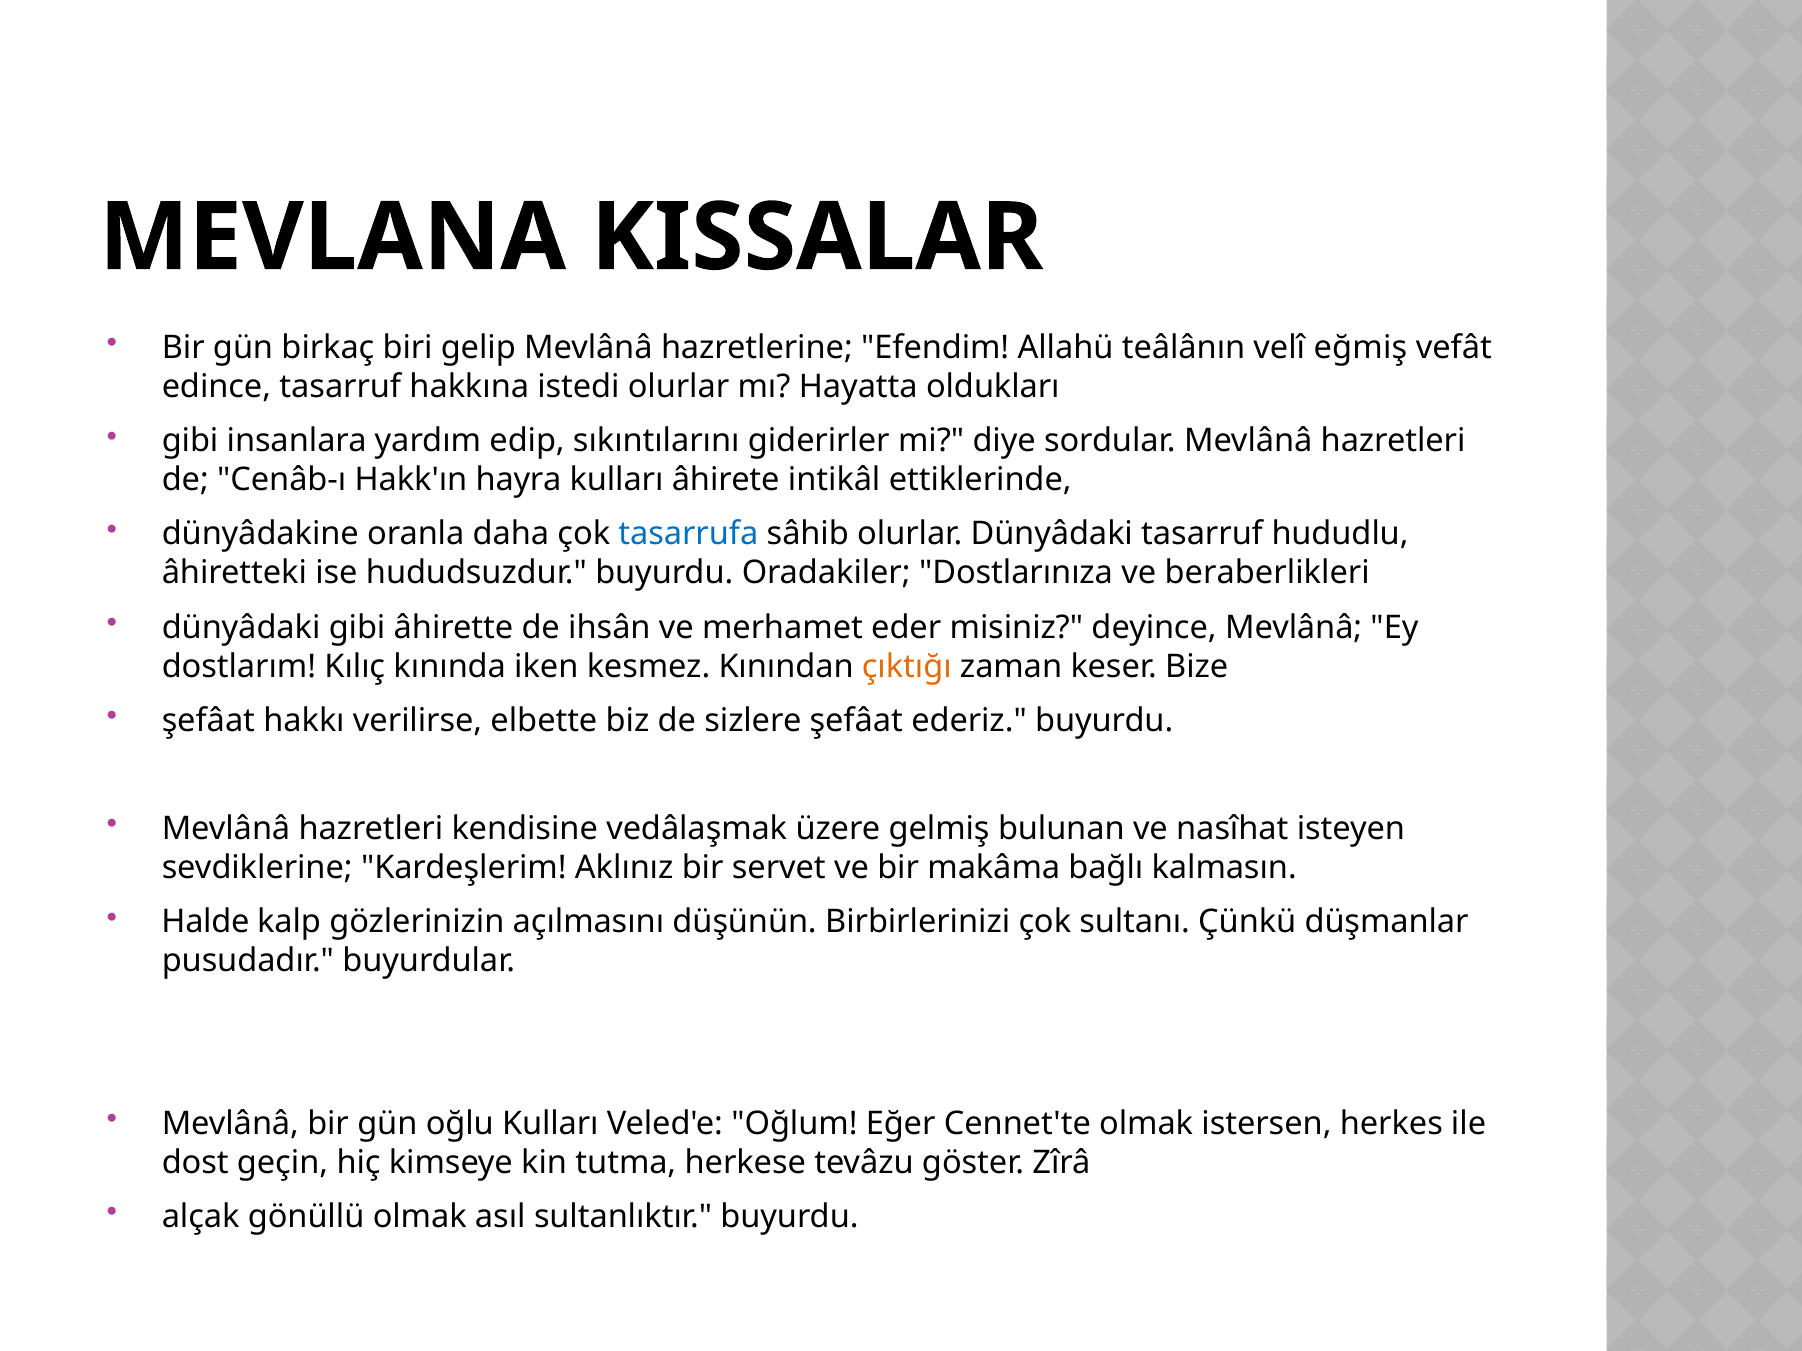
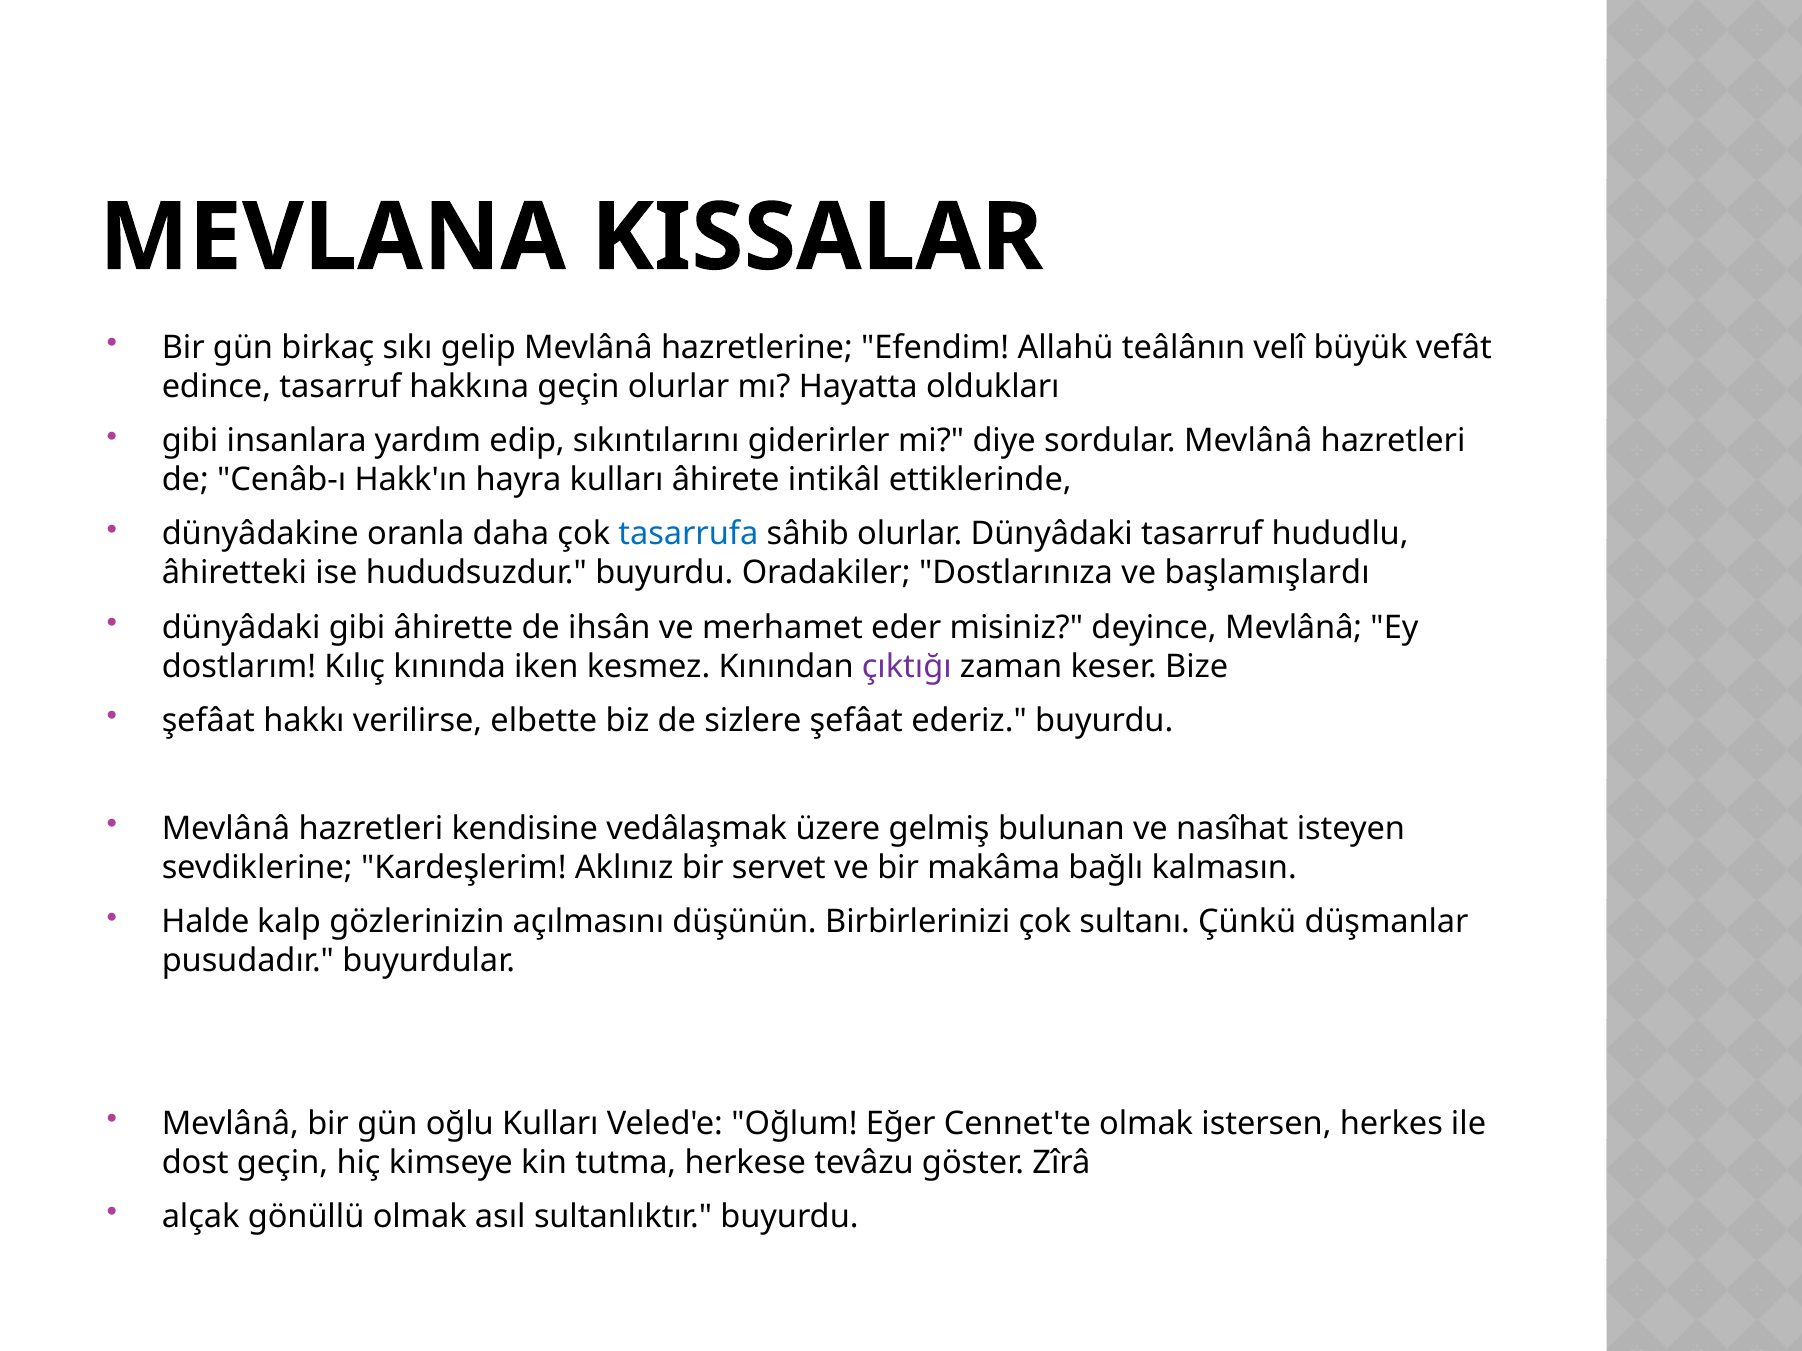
biri: biri -> sıkı (408, 348)
eğmiş: eğmiş -> büyük (1361, 348)
hakkına istedi: istedi -> geçin (578, 387)
beraberlikleri: beraberlikleri -> başlamışlardı (1267, 573)
çıktığı colour: orange -> purple (907, 667)
